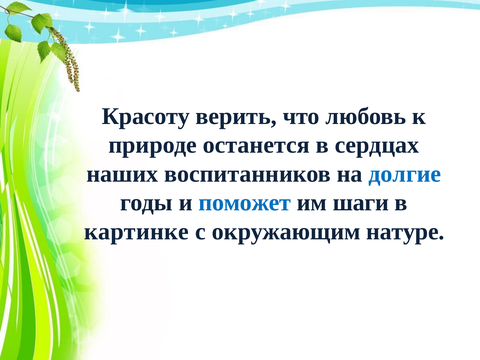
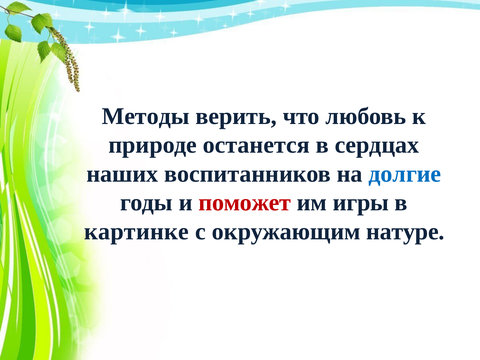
Красоту: Красоту -> Методы (146, 116)
поможет colour: blue -> red (245, 203)
шаги: шаги -> игры (361, 203)
